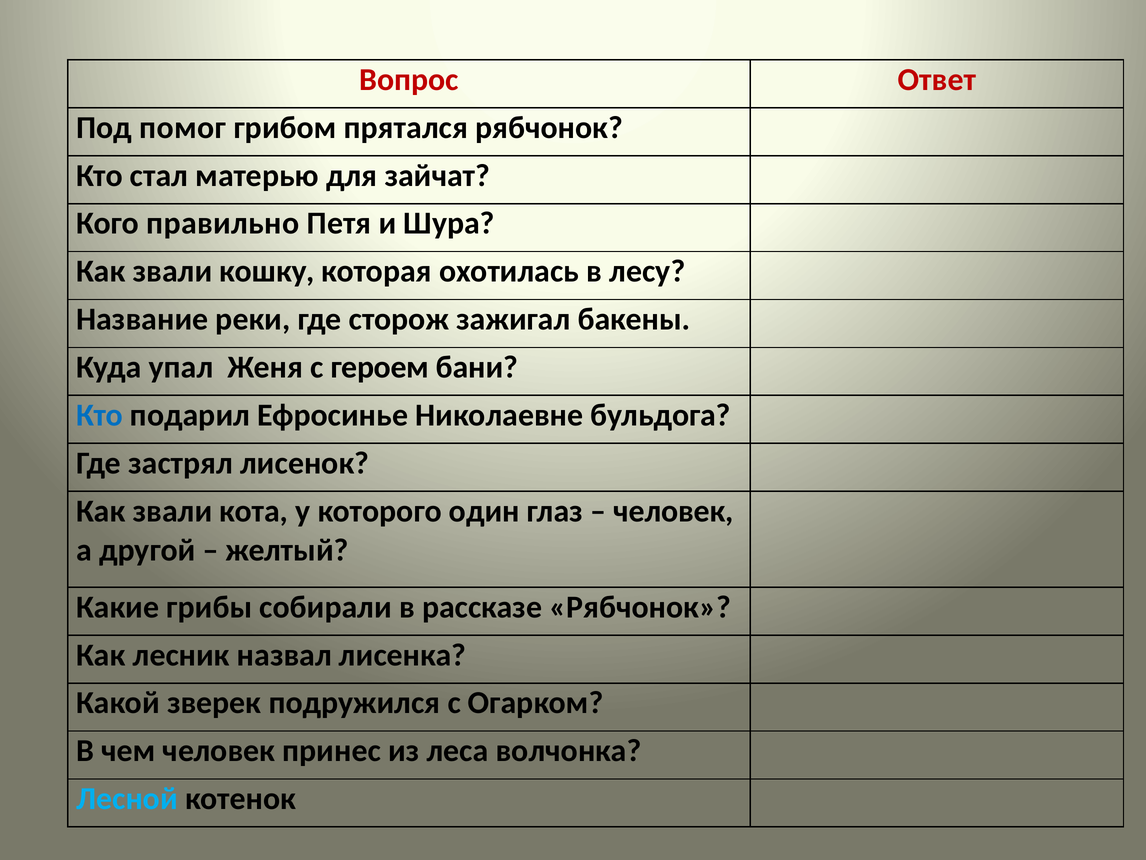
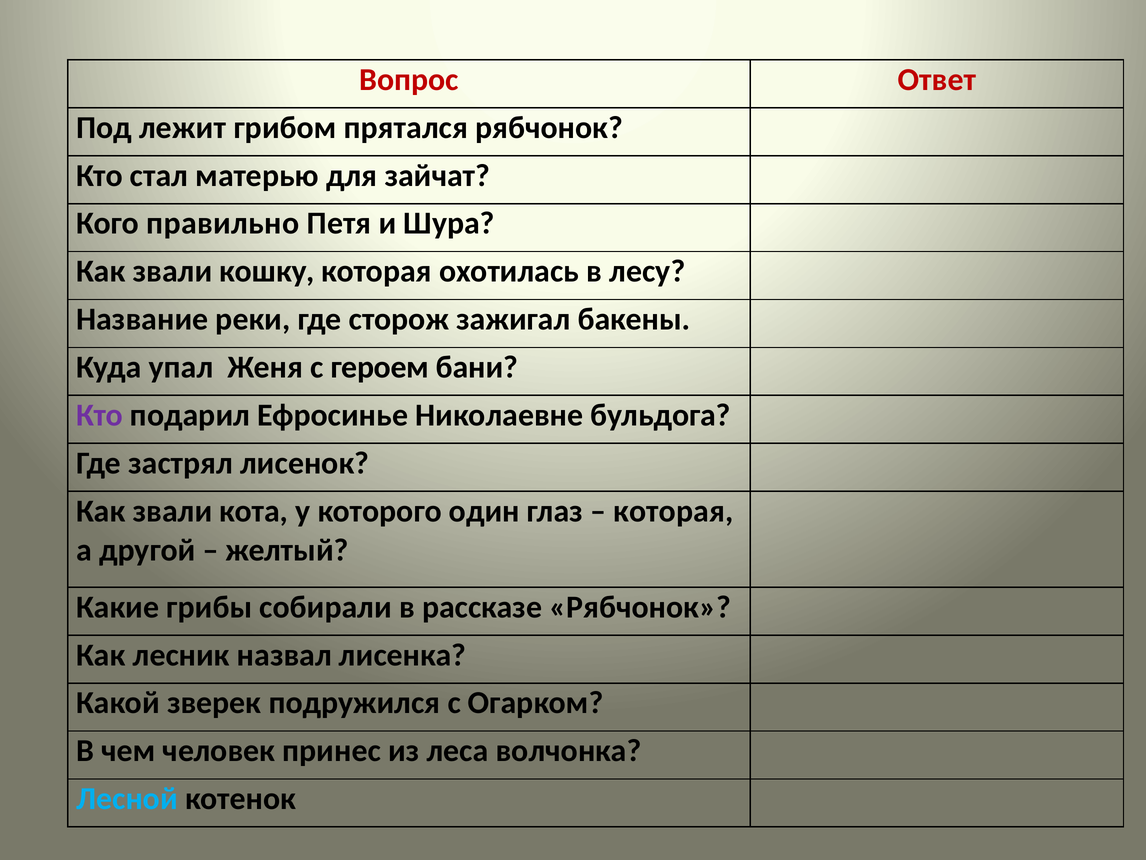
помог: помог -> лежит (183, 128)
Кто colour: blue -> purple (100, 415)
человек: человек -> которая (673, 511)
